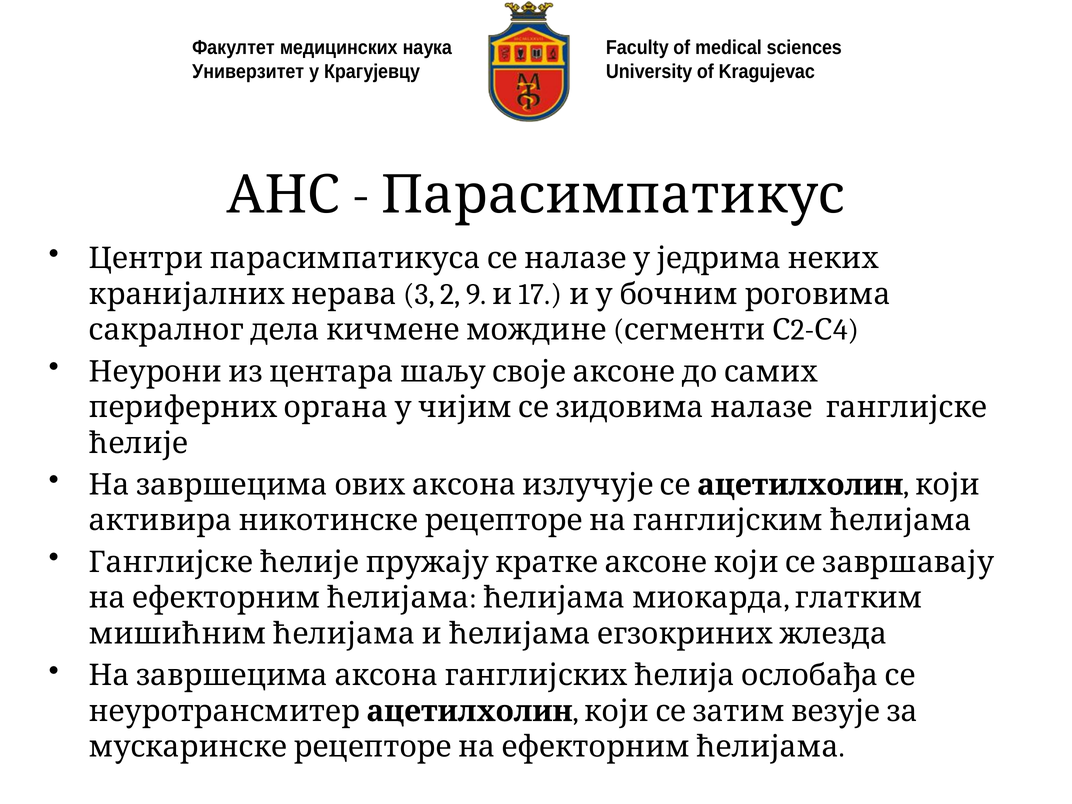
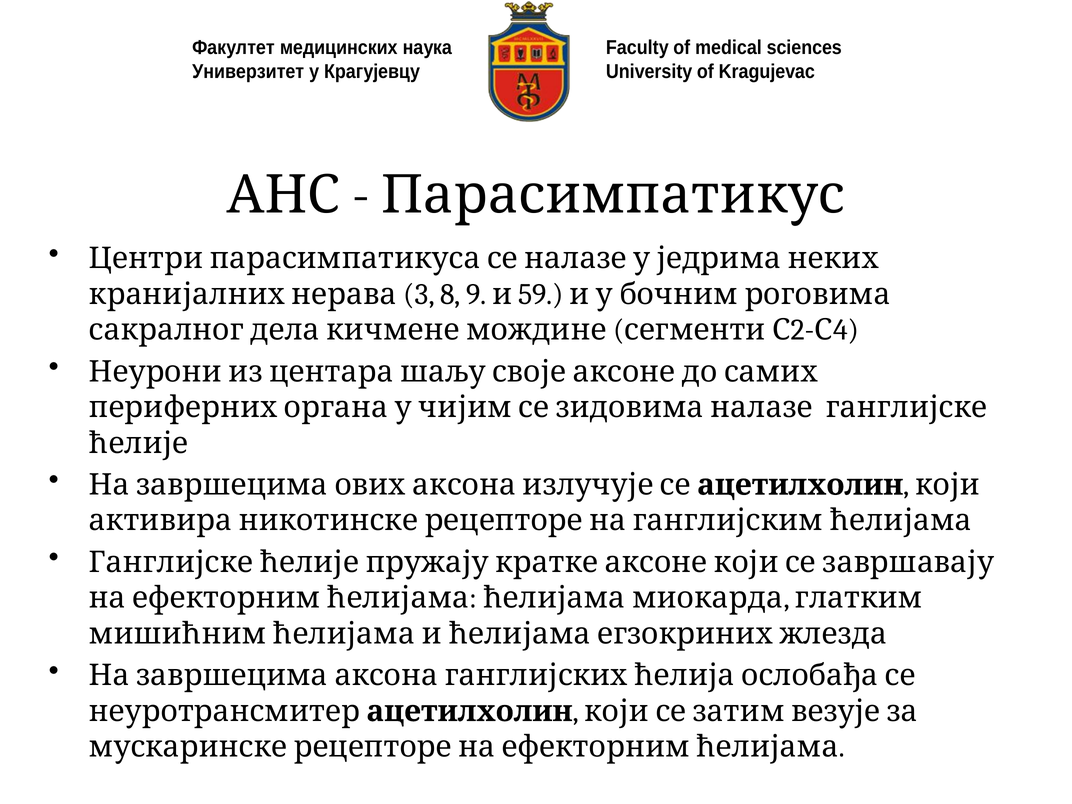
2: 2 -> 8 (450, 294)
17: 17 -> 59 (541, 294)
